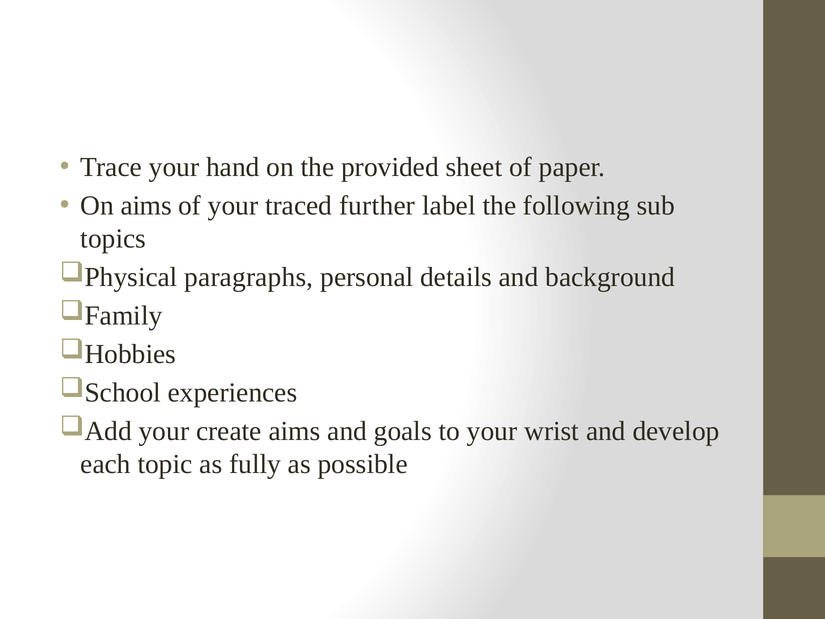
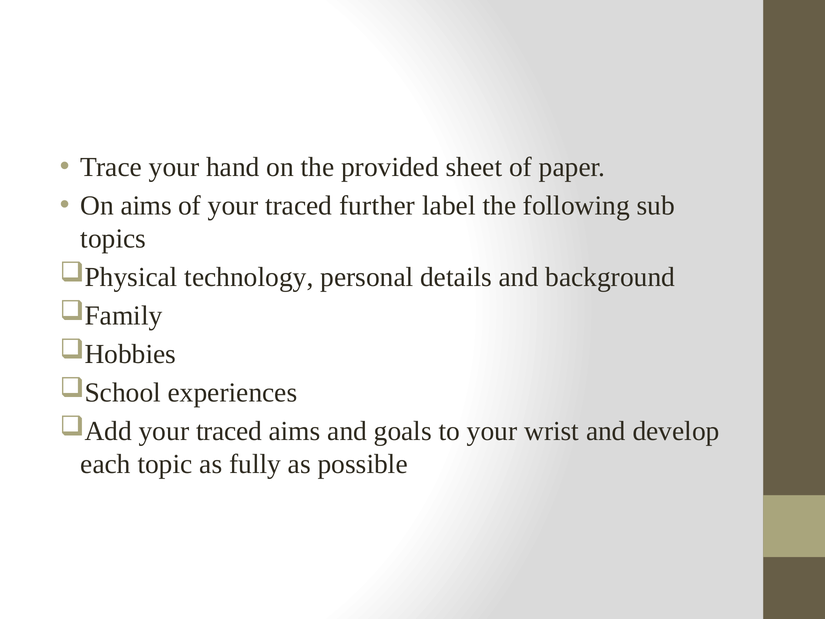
paragraphs: paragraphs -> technology (249, 277)
create: create -> traced (229, 431)
